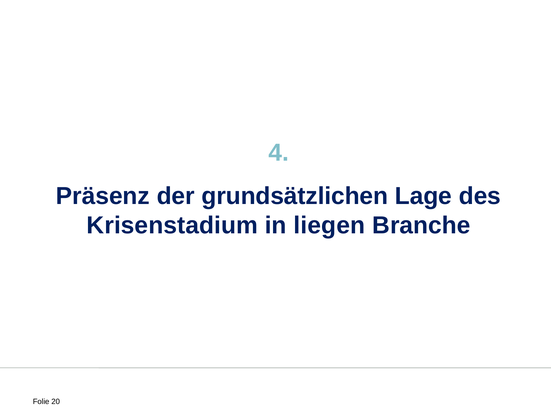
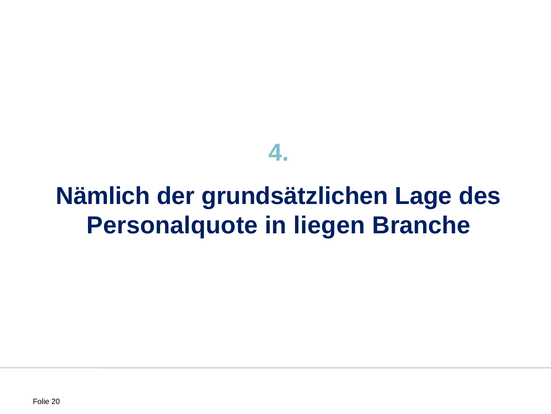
Präsenz: Präsenz -> Nämlich (103, 196)
Krisenstadium: Krisenstadium -> Personalquote (172, 225)
